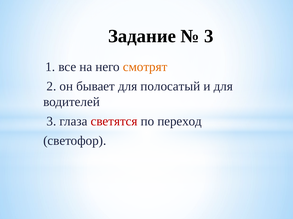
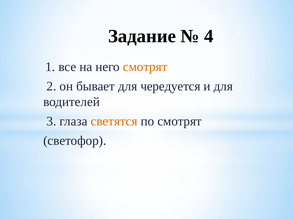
3: 3 -> 4 (209, 36)
полосатый: полосатый -> чередуется (170, 86)
светятся colour: red -> orange (114, 122)
по переход: переход -> смотрят (180, 122)
